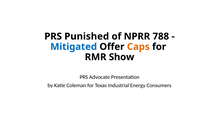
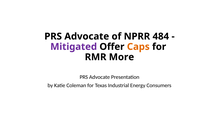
Punished: Punished -> Advocate (87, 36)
788: 788 -> 484 (161, 36)
Mitigated colour: blue -> purple (74, 47)
Show: Show -> More (121, 57)
